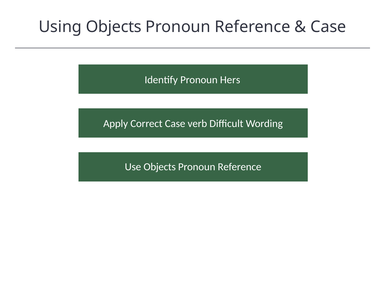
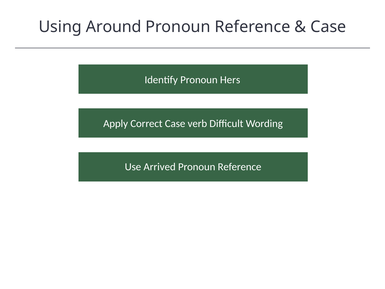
Using Objects: Objects -> Around (114, 27)
Use Objects: Objects -> Arrived (160, 167)
